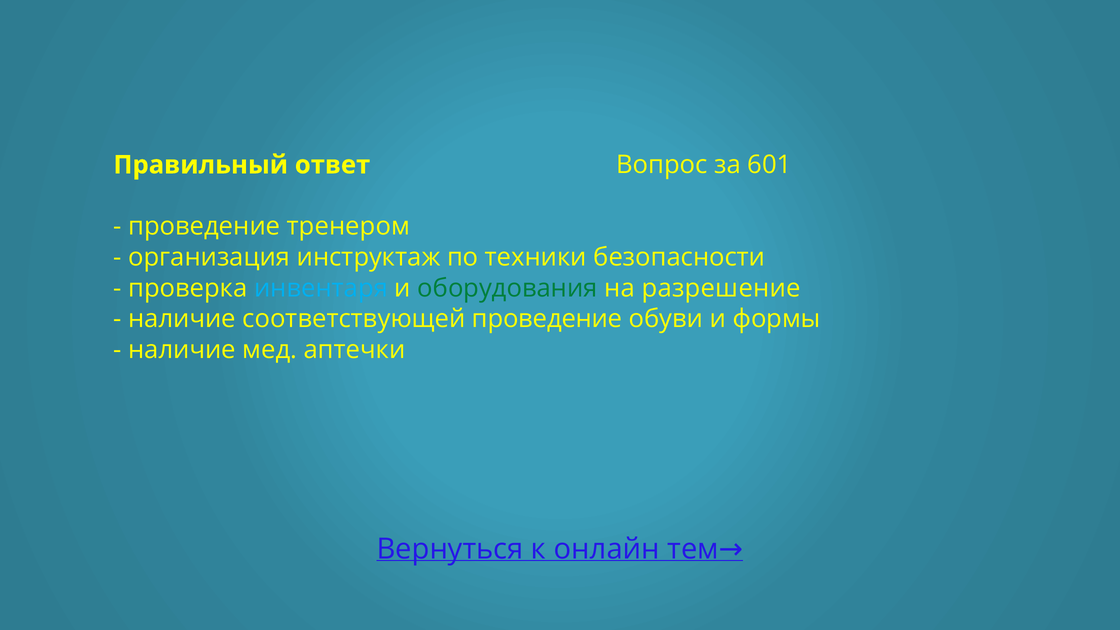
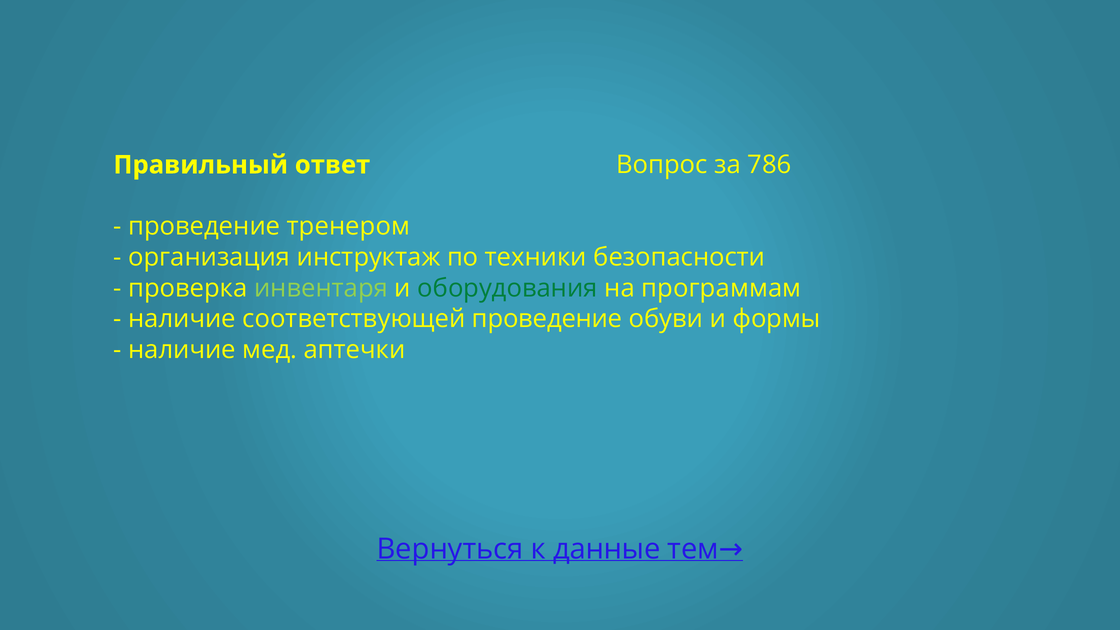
601: 601 -> 786 (769, 165)
инвентаря colour: light blue -> light green (321, 288)
разрешение: разрешение -> программам (721, 288)
онлайн: онлайн -> данные (607, 549)
